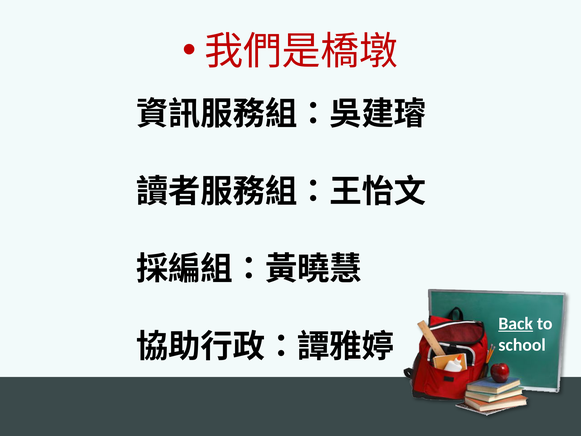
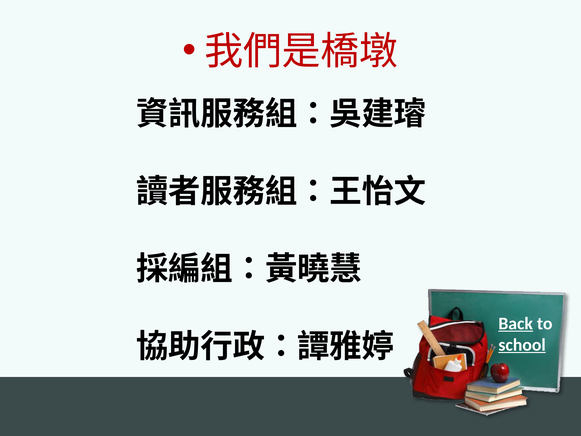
school underline: none -> present (522, 345)
